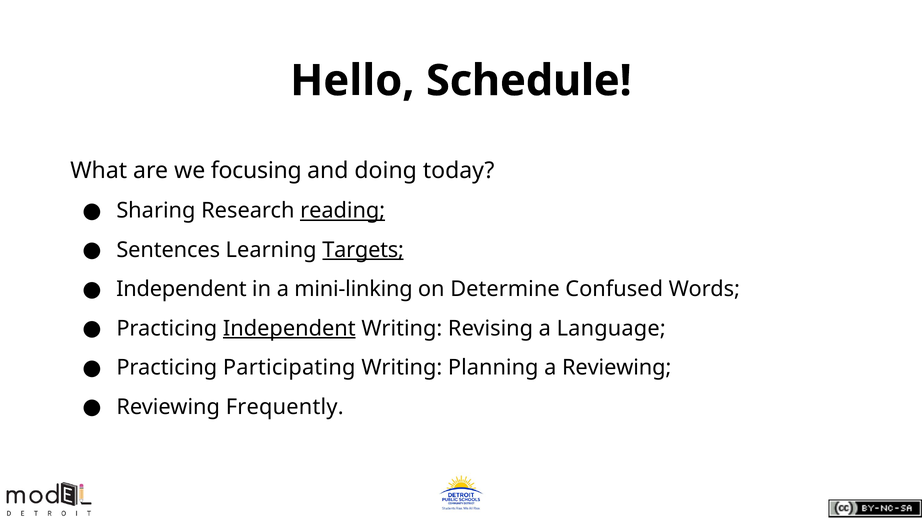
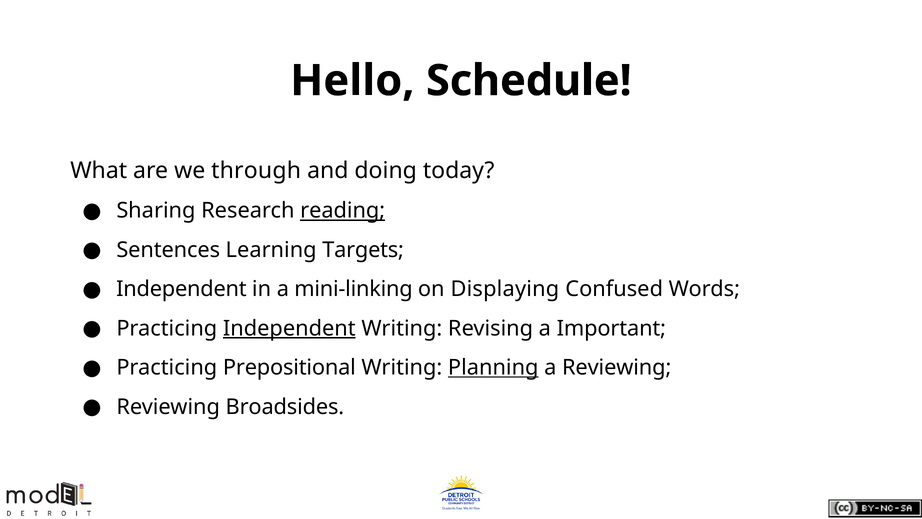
focusing: focusing -> through (256, 171)
Targets underline: present -> none (363, 250)
Determine: Determine -> Displaying (505, 289)
Language: Language -> Important (611, 328)
Participating: Participating -> Prepositional (289, 367)
Planning underline: none -> present (493, 367)
Frequently: Frequently -> Broadsides (285, 407)
